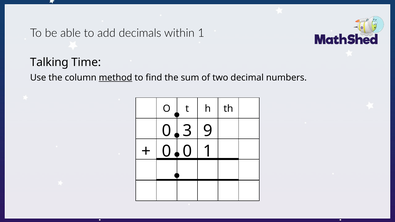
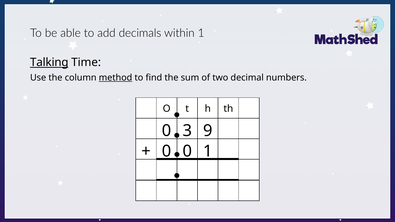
Talking underline: none -> present (49, 62)
